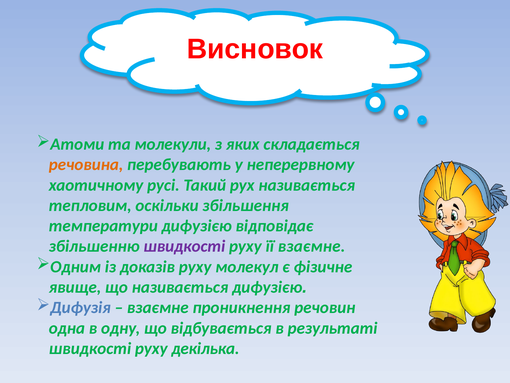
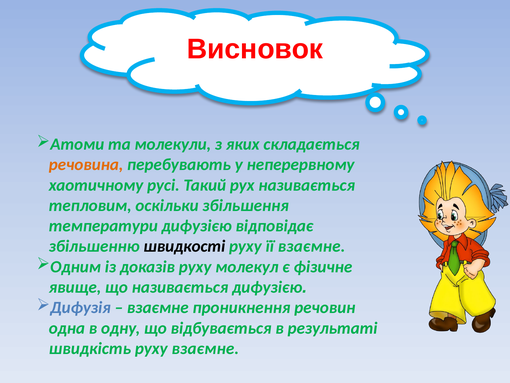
швидкості colour: purple -> black (184, 246)
швидкості: швидкості -> швидкість (90, 348)
руху декілька: декілька -> взаємне (205, 348)
